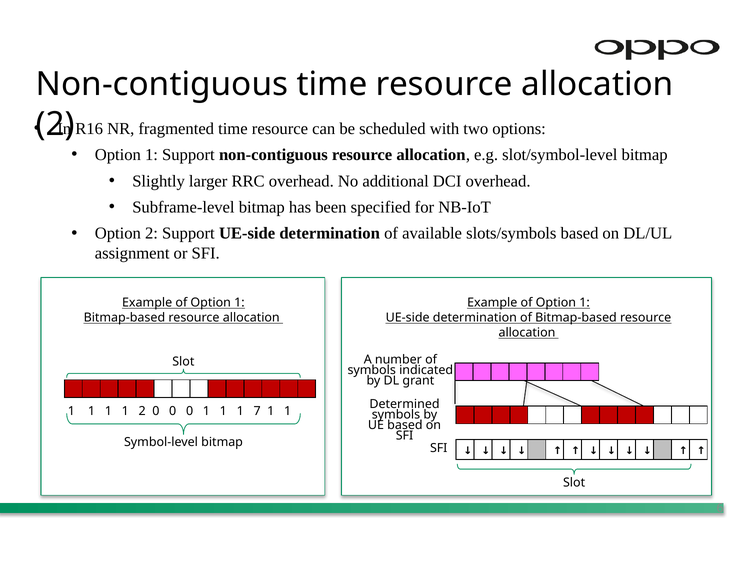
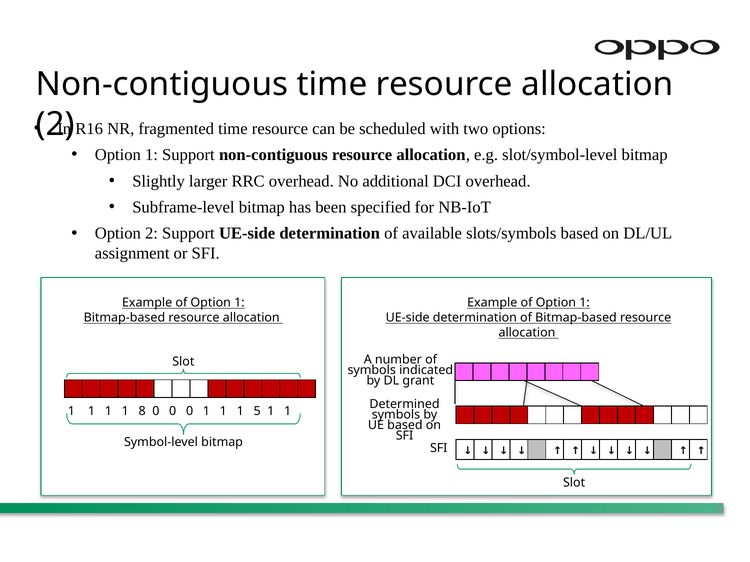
1 2: 2 -> 8 (142, 411)
7: 7 -> 5 (257, 411)
